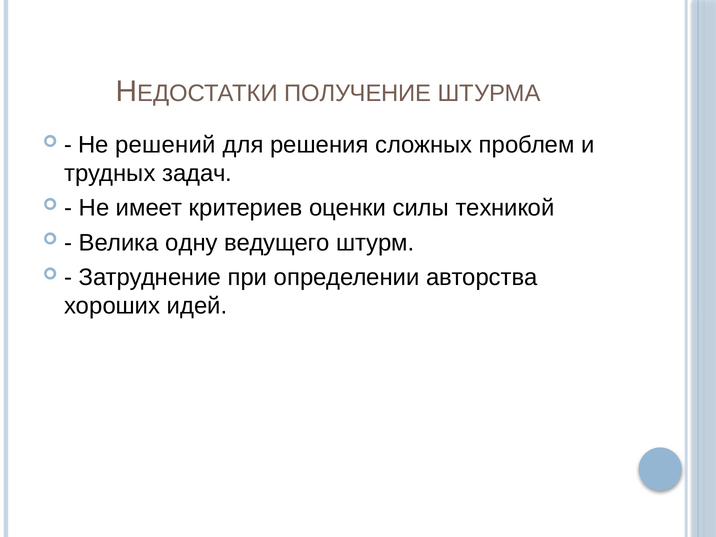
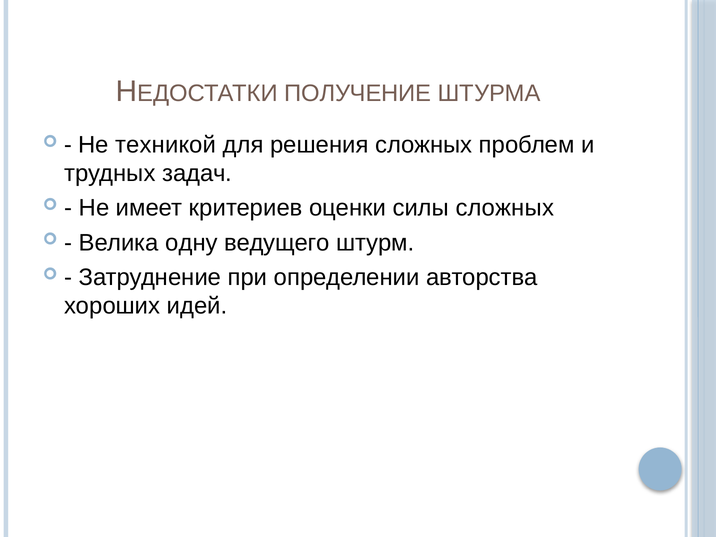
решений: решений -> техникой (166, 145)
силы техникой: техникой -> сложных (505, 208)
